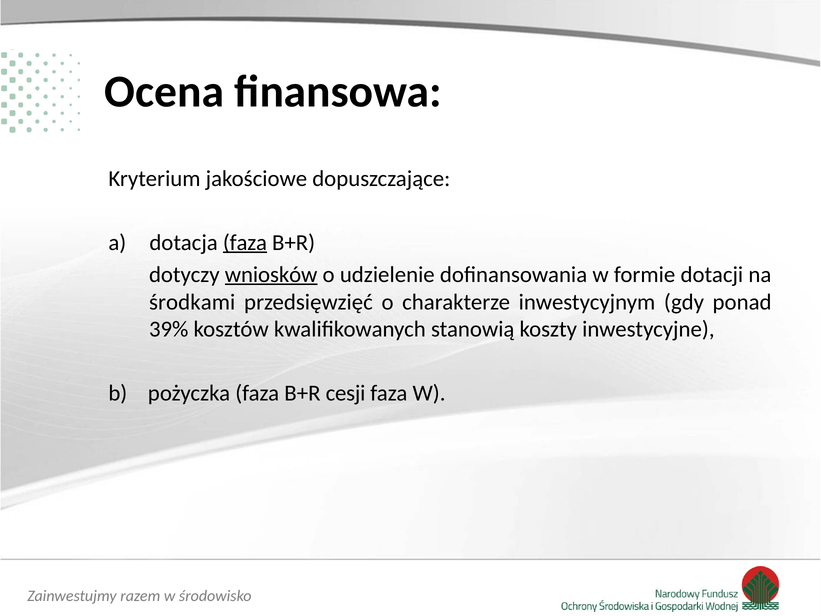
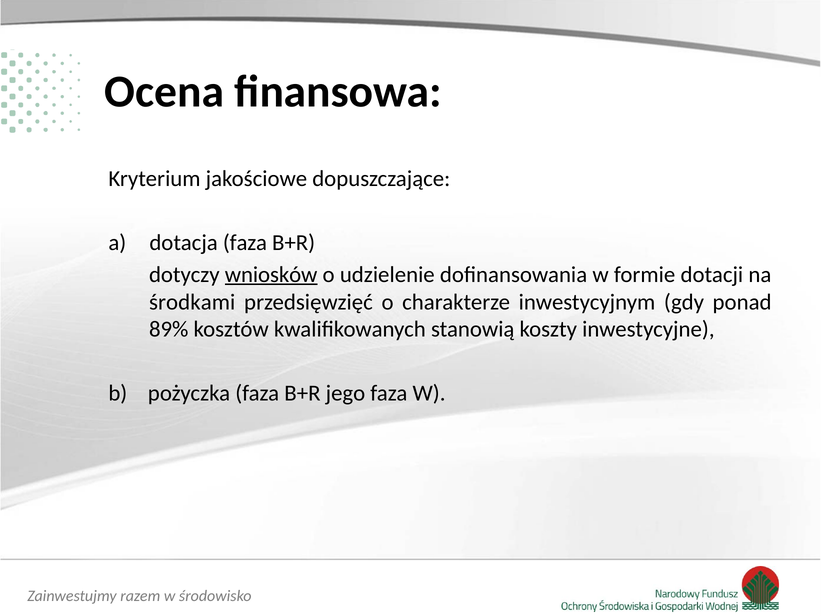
faza underline: present -> none (245, 243)
39%: 39% -> 89% (169, 329)
cesji: cesji -> jego (345, 393)
